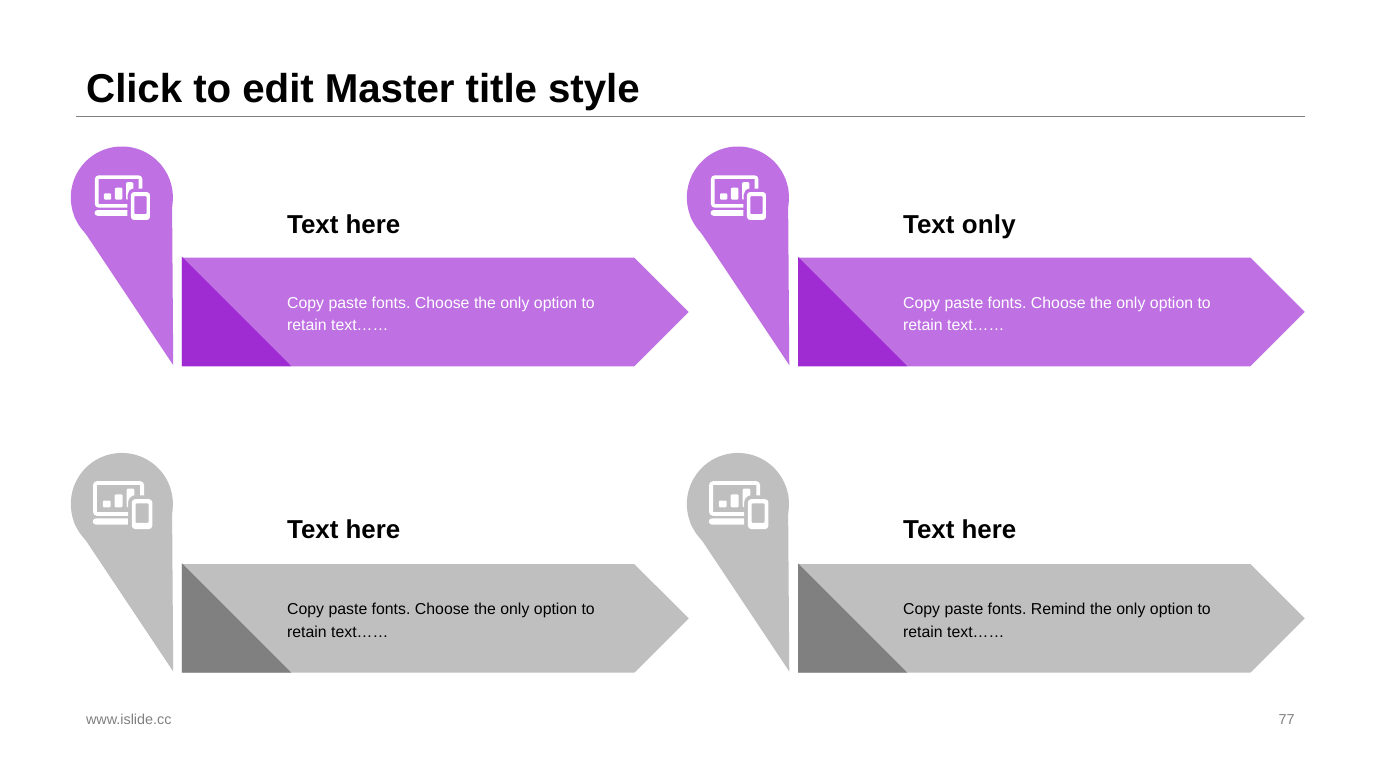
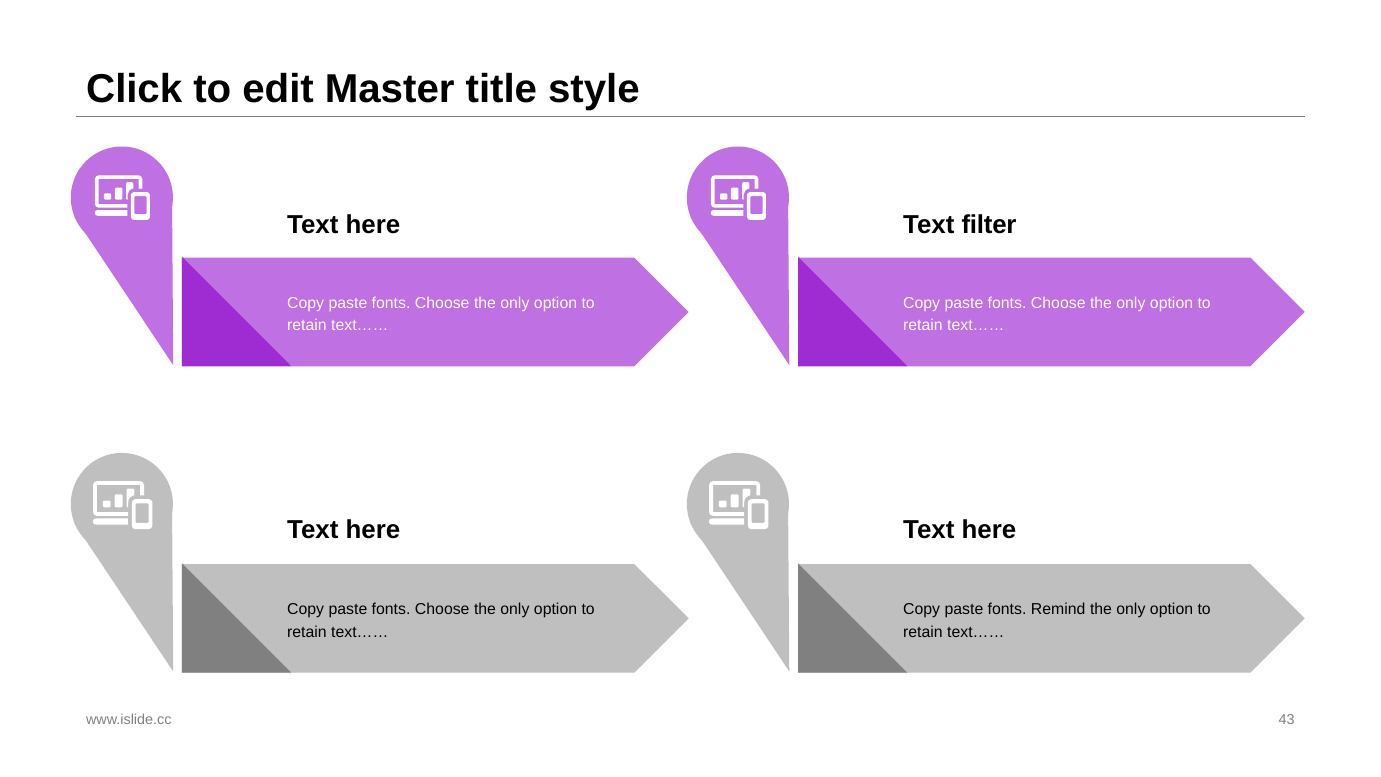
Text only: only -> filter (989, 225)
77: 77 -> 43 (1287, 720)
